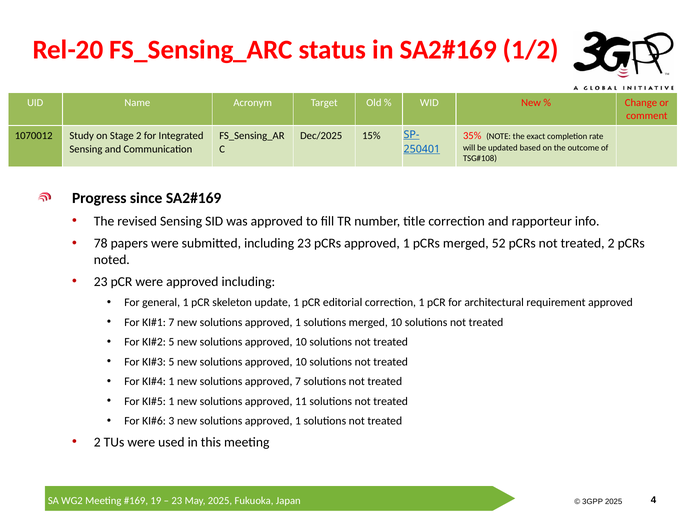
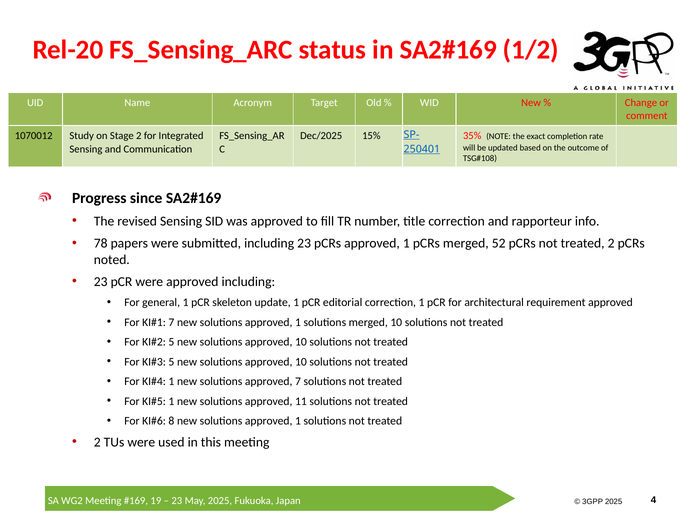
3: 3 -> 8 (171, 421)
